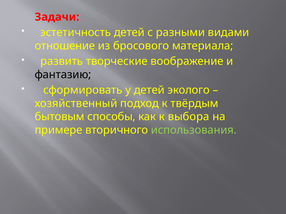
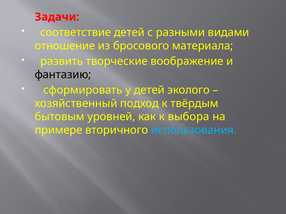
эстетичность: эстетичность -> соответствие (76, 33)
способы: способы -> уровней (111, 117)
использования colour: light green -> light blue (194, 130)
